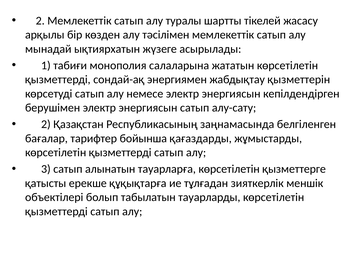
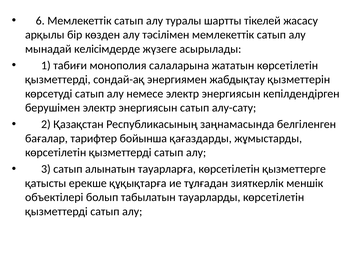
2: 2 -> 6 (40, 21)
ықтиярхатын: ықтиярхатын -> келiсiмдерде (107, 49)
